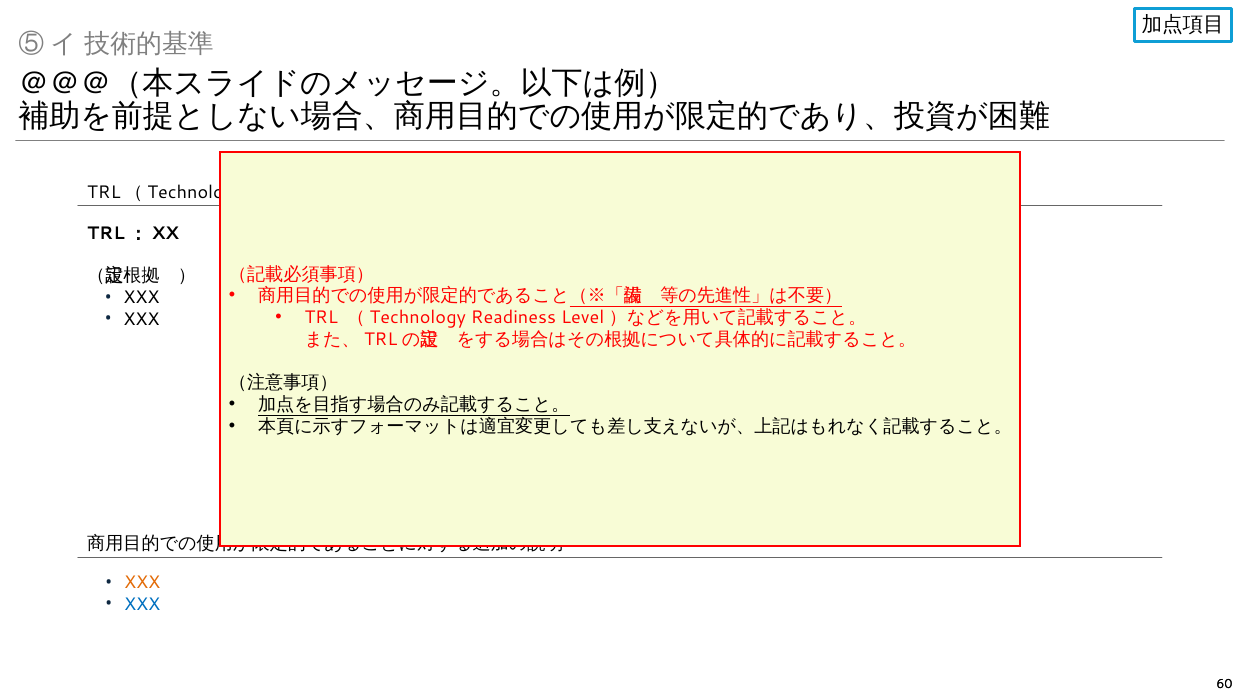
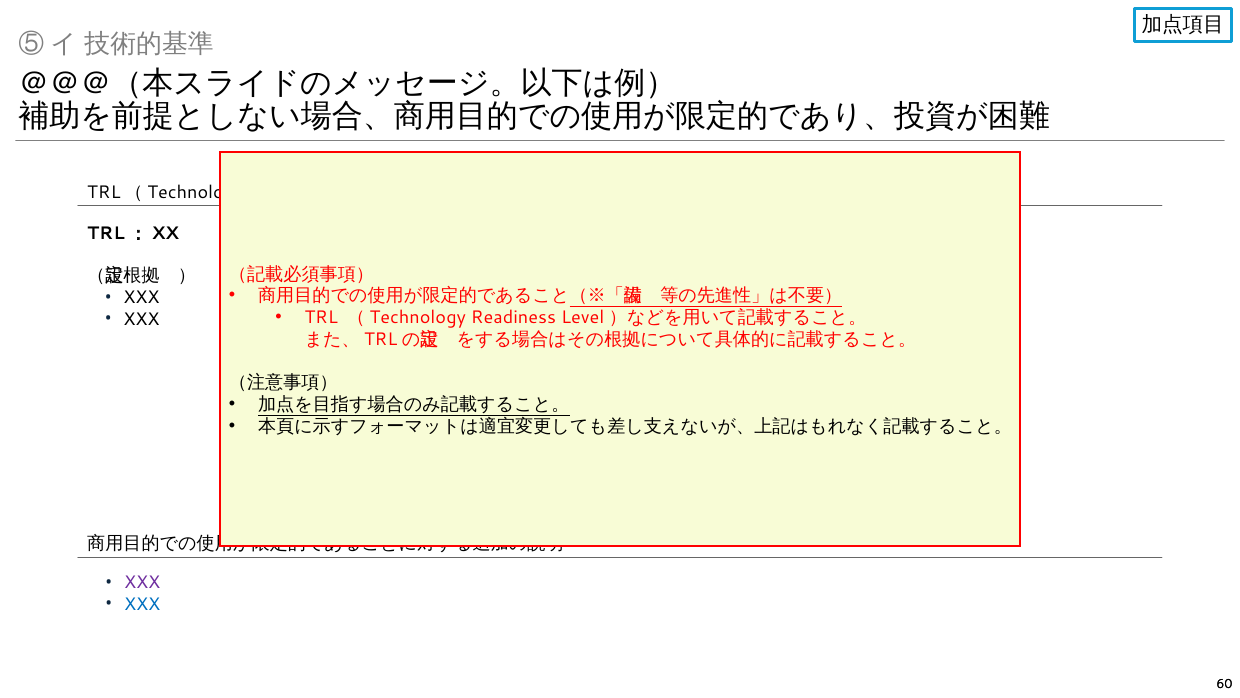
XXX colour: orange -> purple (142, 582)
